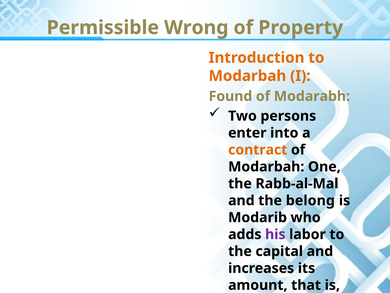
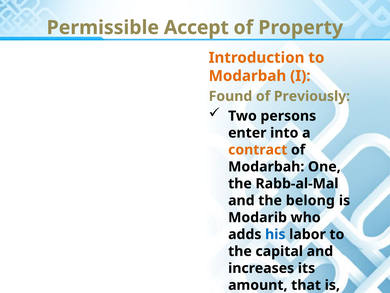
Wrong: Wrong -> Accept (196, 28)
Modarabh: Modarabh -> Previously (312, 96)
his colour: purple -> blue (275, 234)
